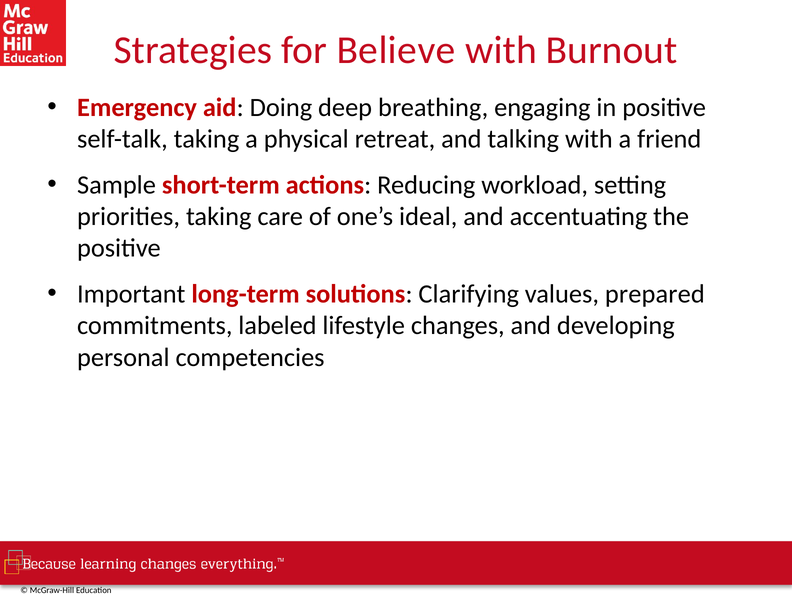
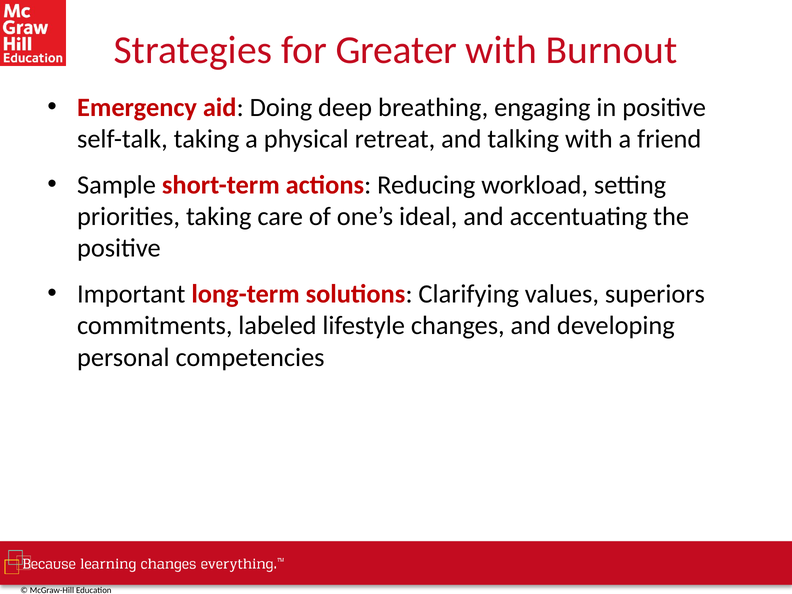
Believe: Believe -> Greater (396, 50)
prepared: prepared -> superiors (655, 294)
